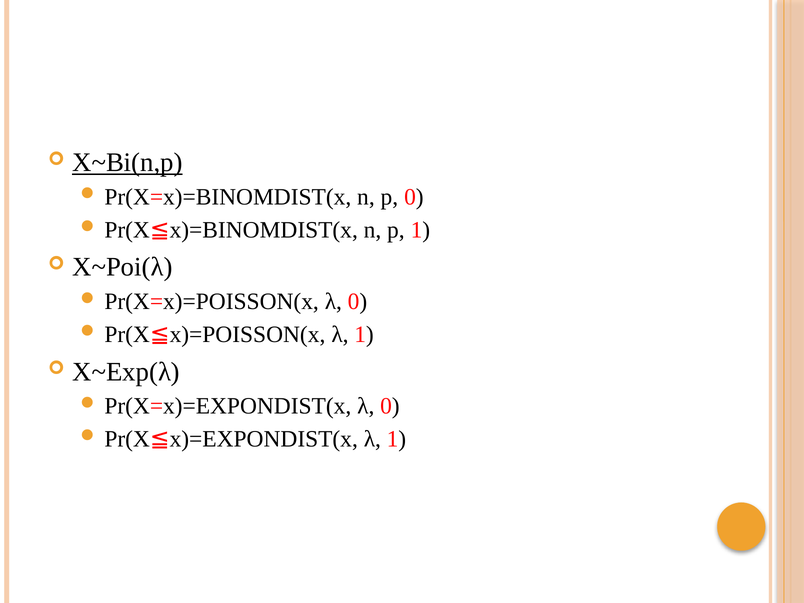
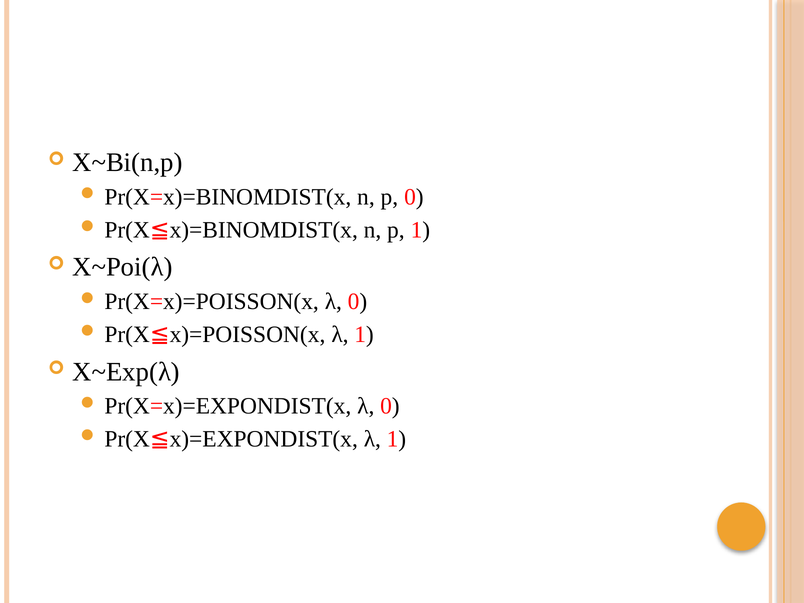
X~Bi(n,p underline: present -> none (127, 163)
